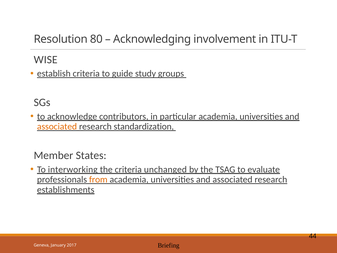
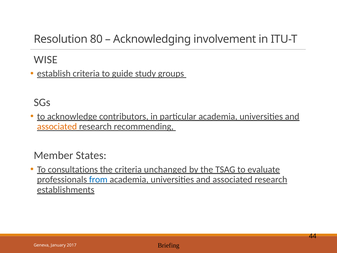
standardization: standardization -> recommending (144, 126)
interworking: interworking -> consultations (73, 169)
from colour: orange -> blue (98, 179)
